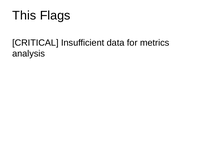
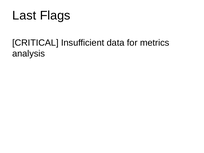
This: This -> Last (24, 15)
